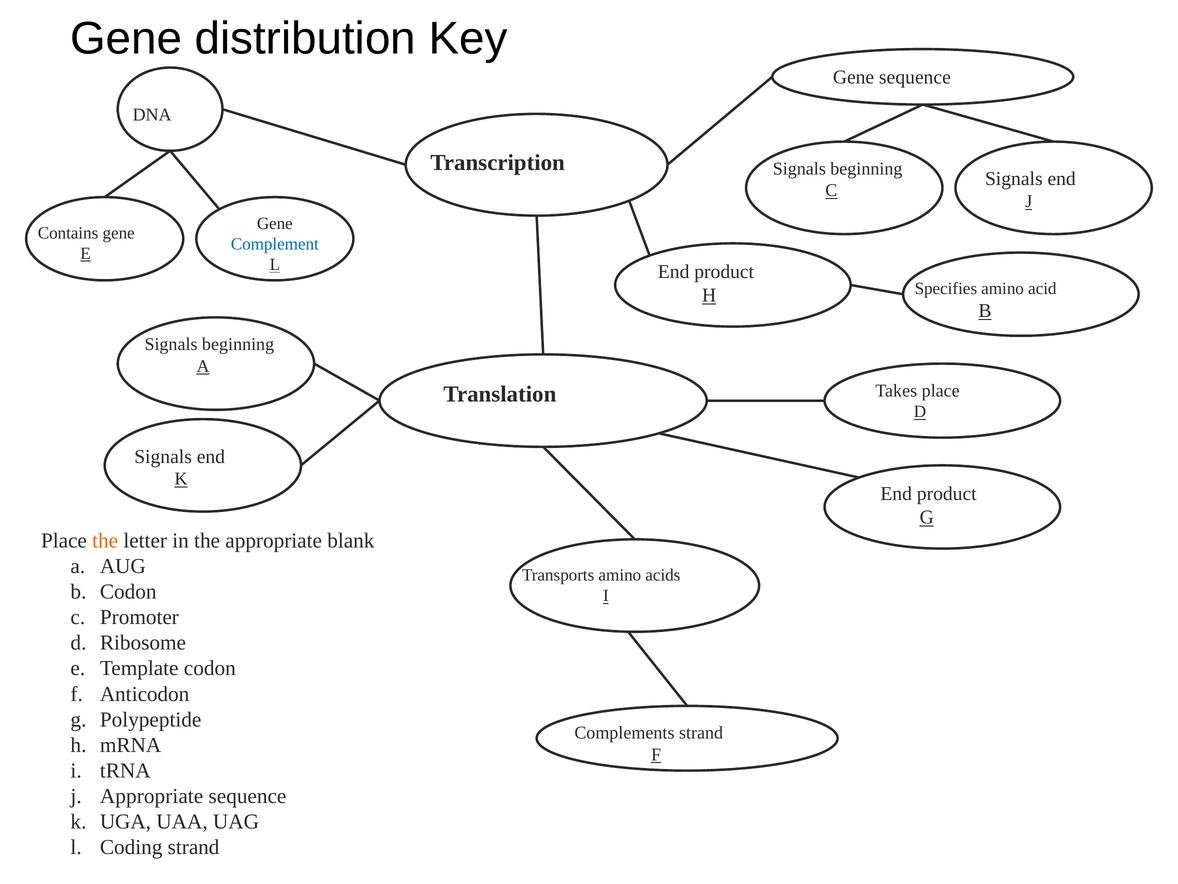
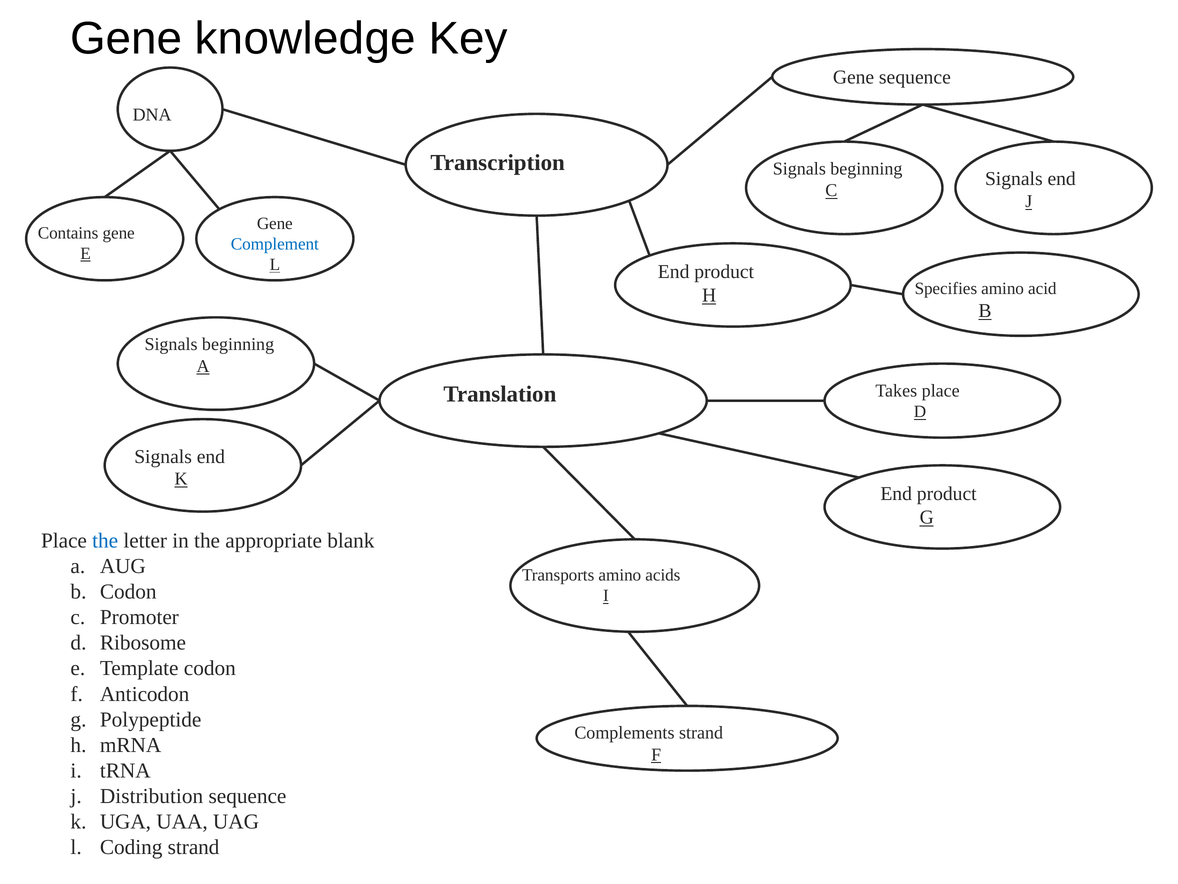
distribution: distribution -> knowledge (305, 39)
the colour: orange -> blue (105, 540)
j Appropriate: Appropriate -> Distribution (152, 796)
